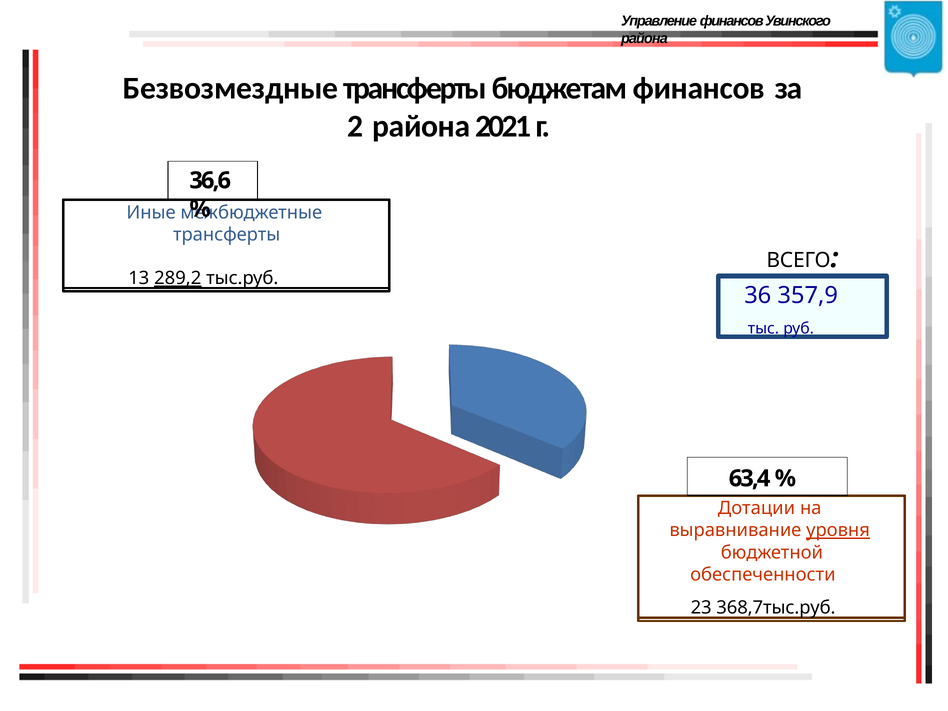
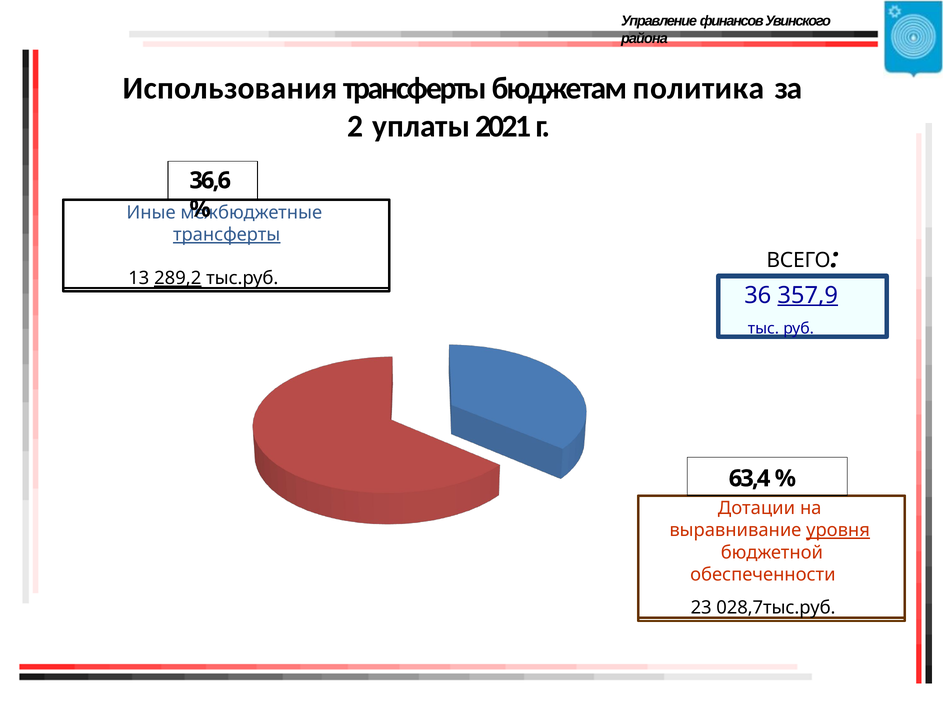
Безвозмездные: Безвозмездные -> Использования (230, 88)
бюджетам финансов: финансов -> политика (698, 88)
2 района: района -> уплаты (421, 126)
трансферты underline: none -> present (227, 235)
357,9 underline: none -> present (808, 295)
368,7тыс.руб: 368,7тыс.руб -> 028,7тыс.руб (776, 608)
